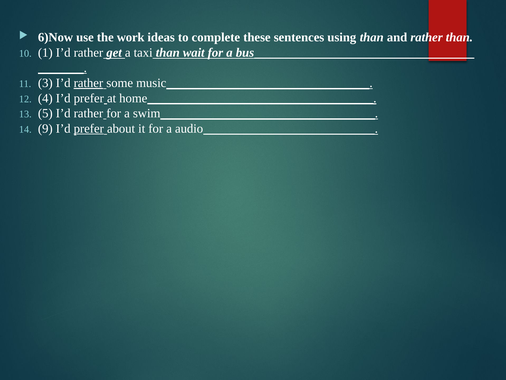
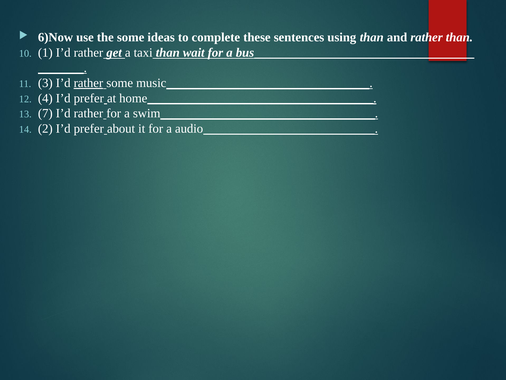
the work: work -> some (131, 37)
5: 5 -> 7 (45, 113)
9: 9 -> 2 (45, 128)
prefer underline: present -> none (89, 128)
